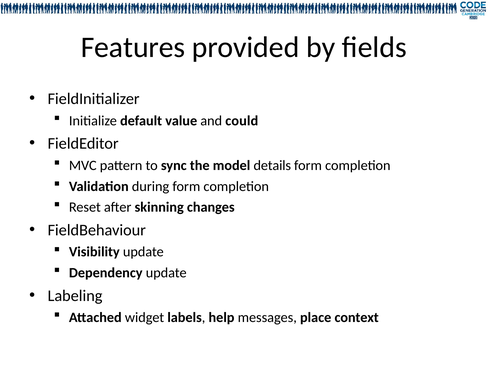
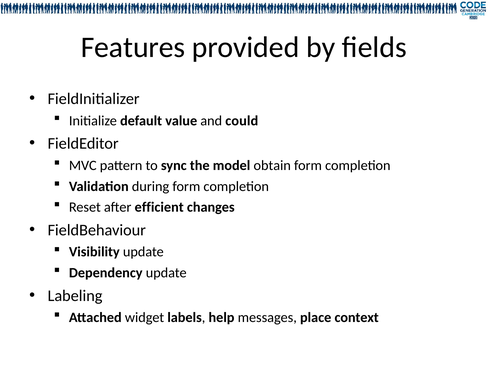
details: details -> obtain (272, 165)
skinning: skinning -> efficient (159, 207)
